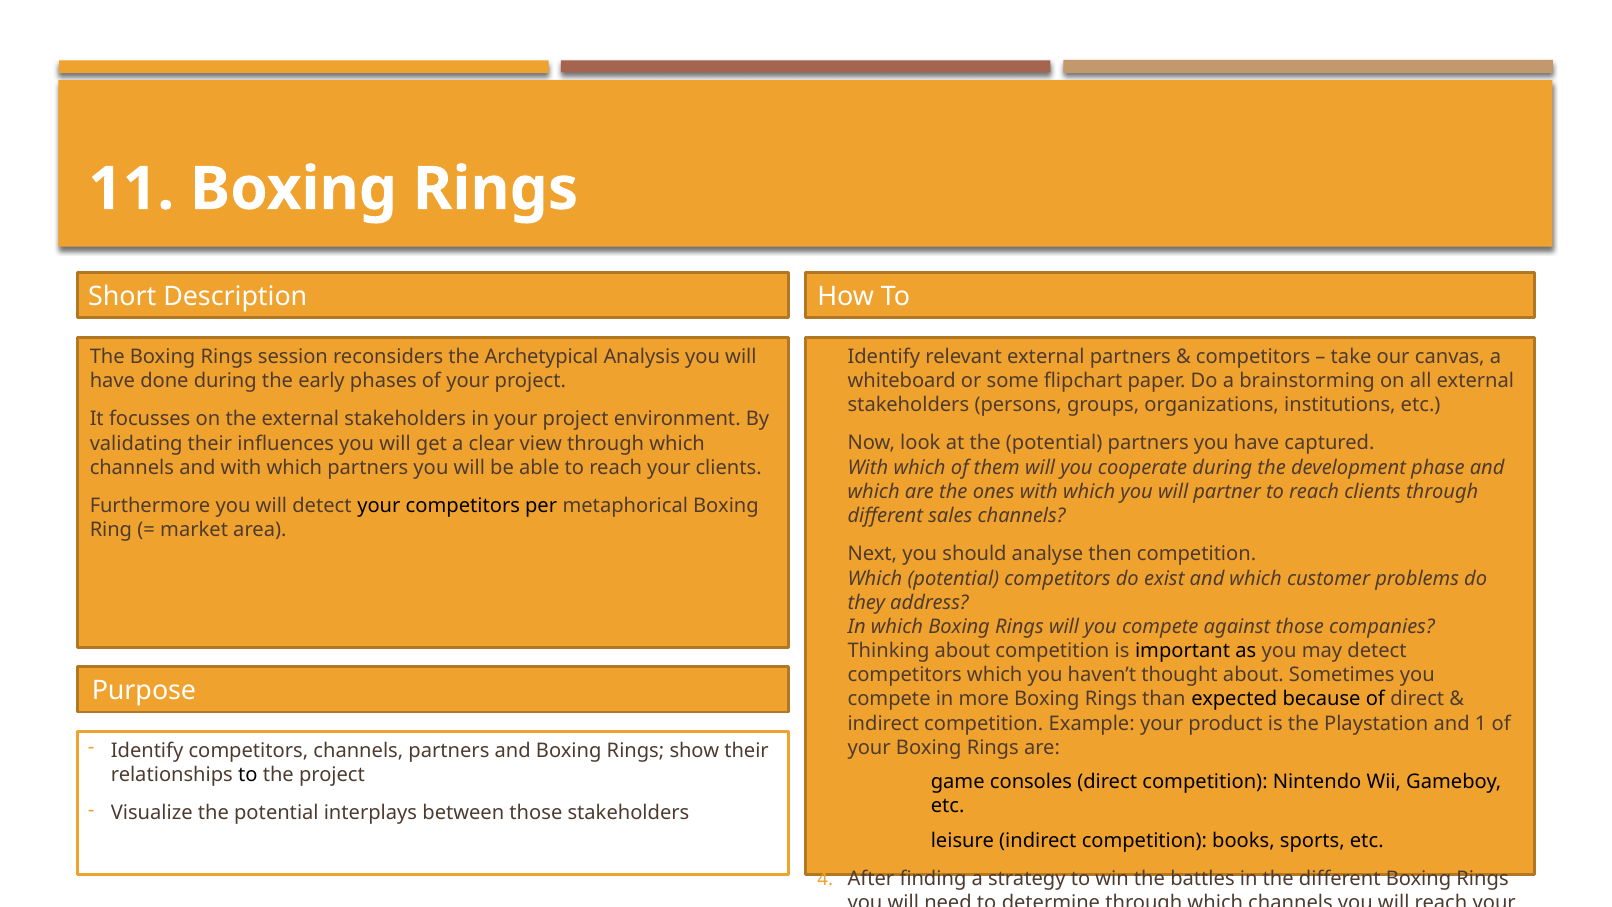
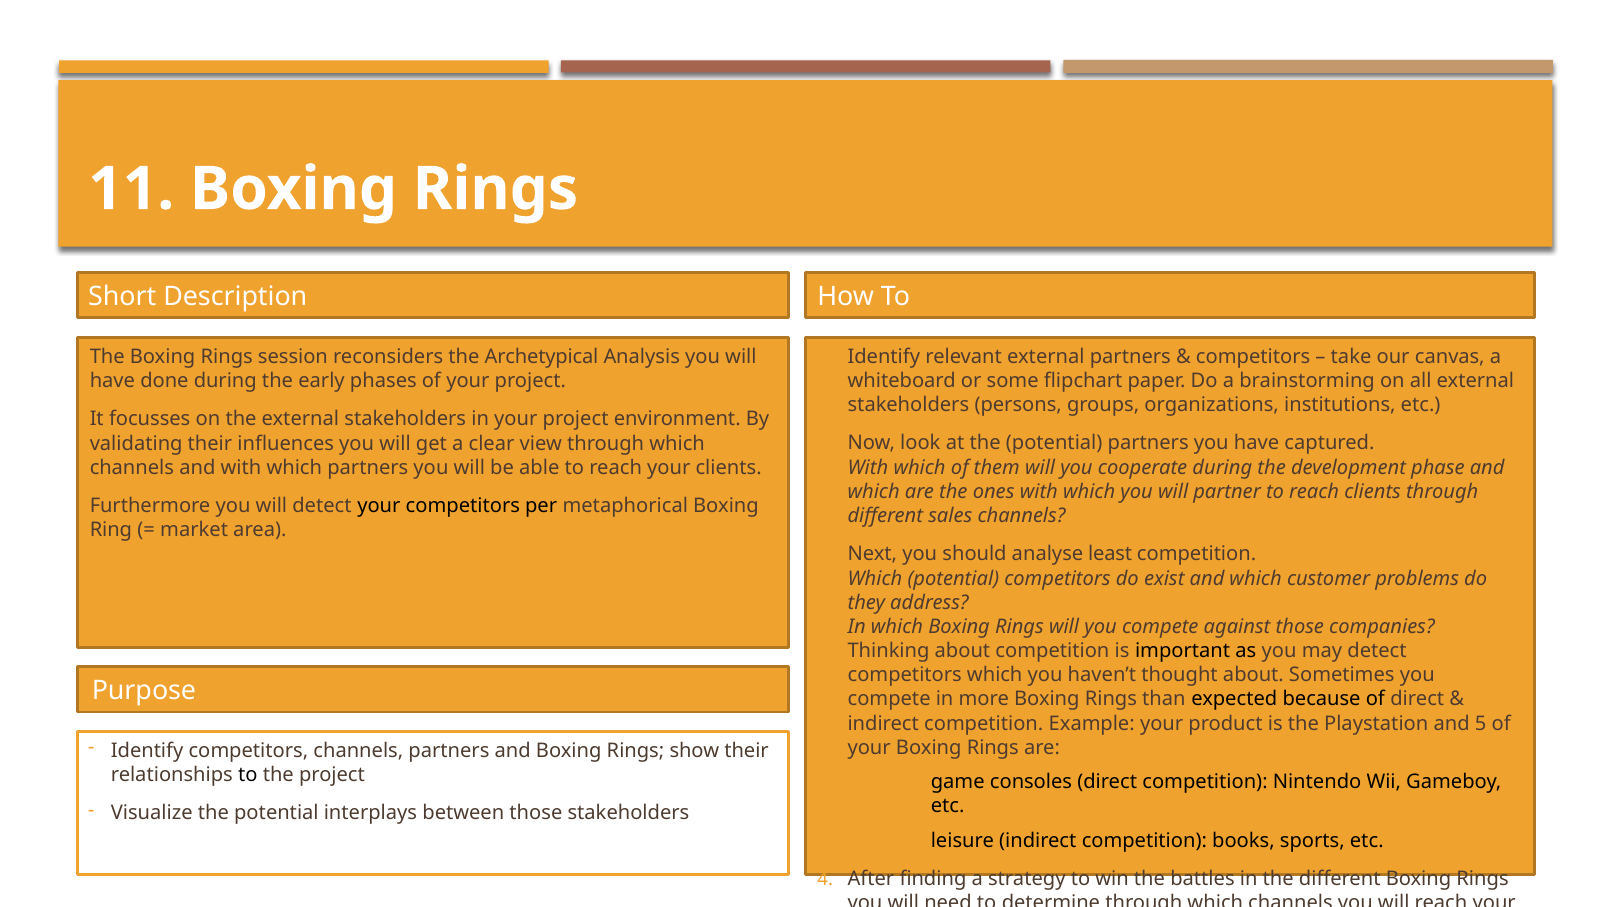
then: then -> least (1110, 554)
and 1: 1 -> 5 (1481, 723)
